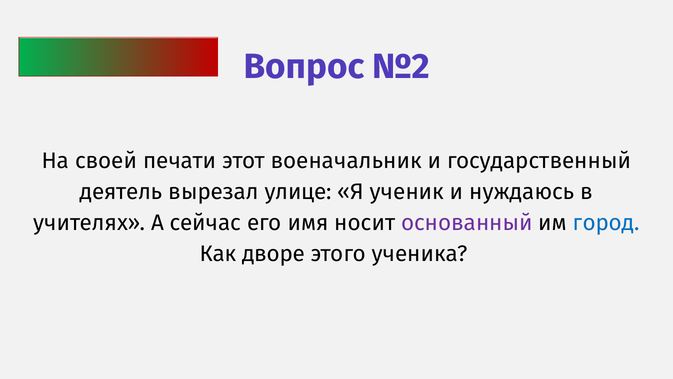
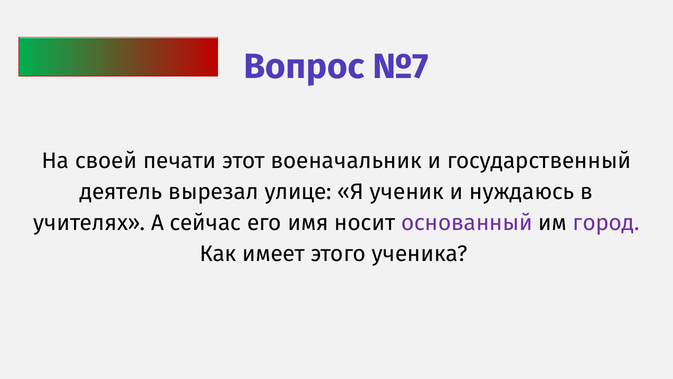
№2: №2 -> №7 (401, 66)
город colour: blue -> purple (606, 222)
дворе: дворе -> имеет (274, 253)
